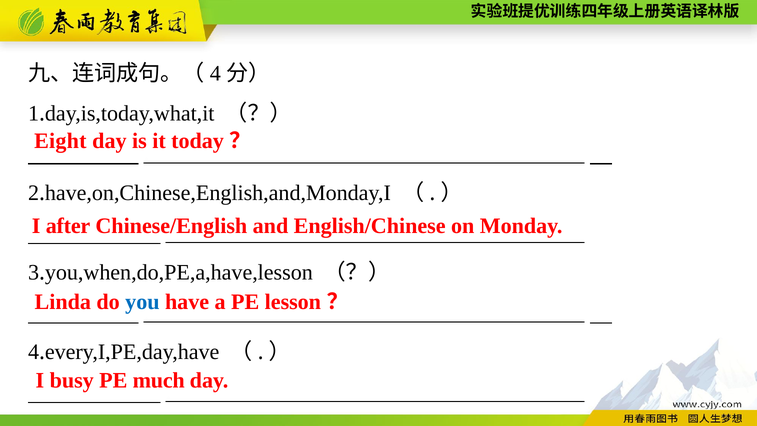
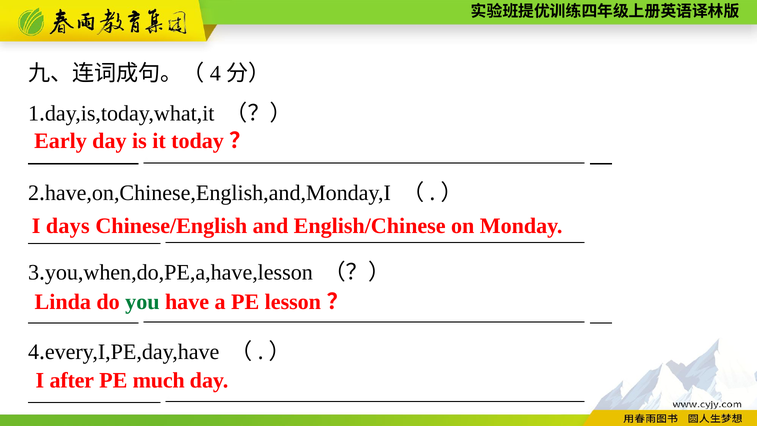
Eight: Eight -> Early (60, 141)
after: after -> days (68, 226)
you colour: blue -> green (142, 302)
busy: busy -> after (72, 380)
